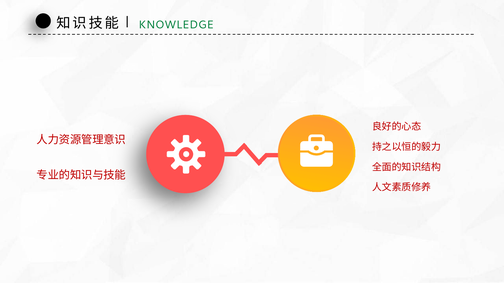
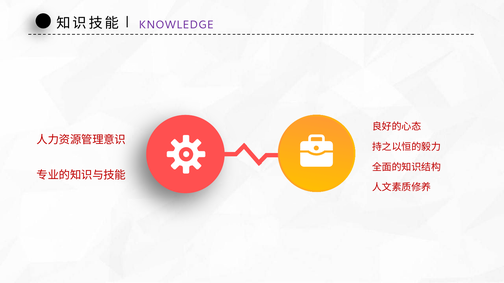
KNOWLEDGE colour: green -> purple (176, 25)
